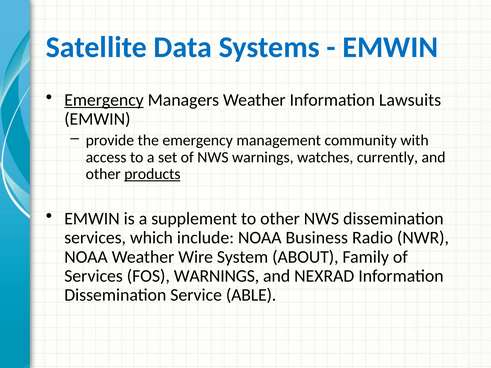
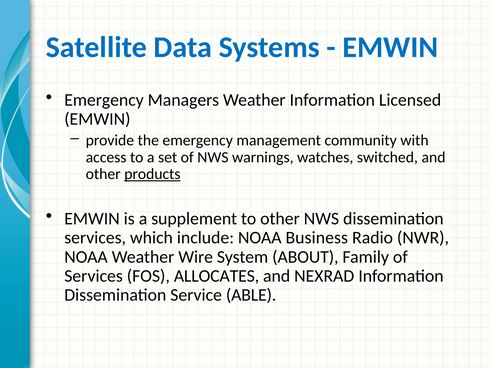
Emergency underline: present -> none (104, 100)
Lawsuits: Lawsuits -> Licensed (410, 100)
currently: currently -> switched (387, 157)
FOS WARNINGS: WARNINGS -> ALLOCATES (217, 276)
